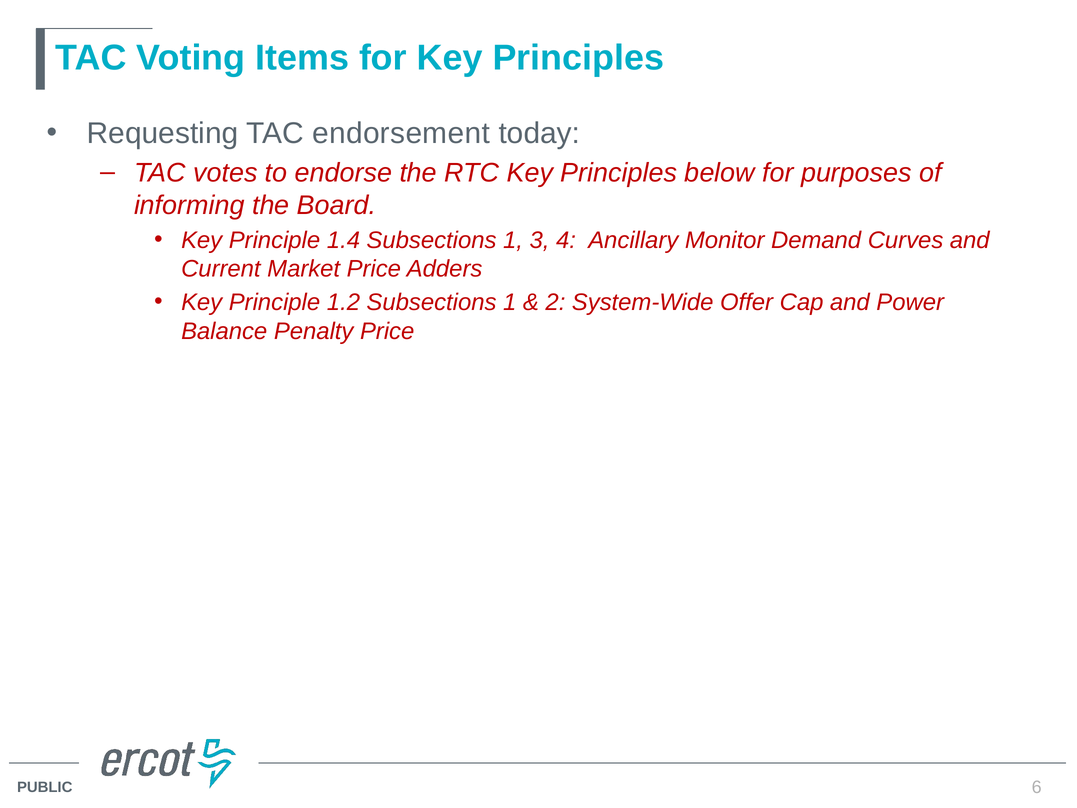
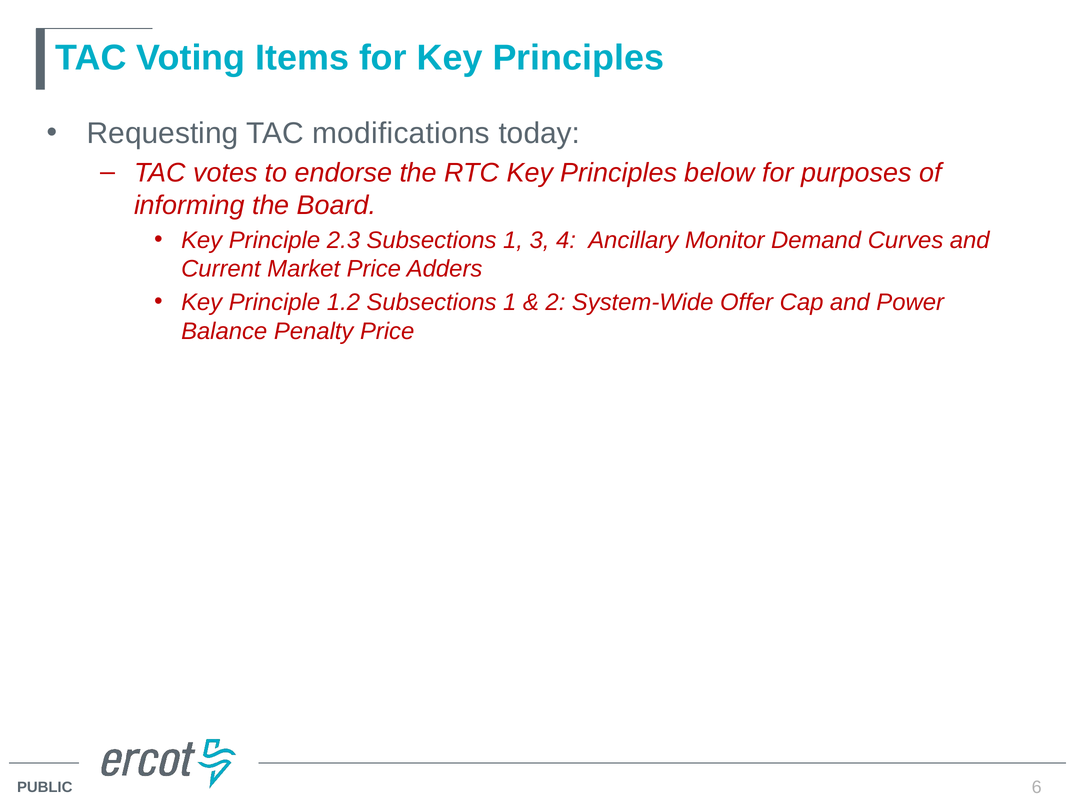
endorsement: endorsement -> modifications (401, 134)
1.4: 1.4 -> 2.3 (343, 240)
